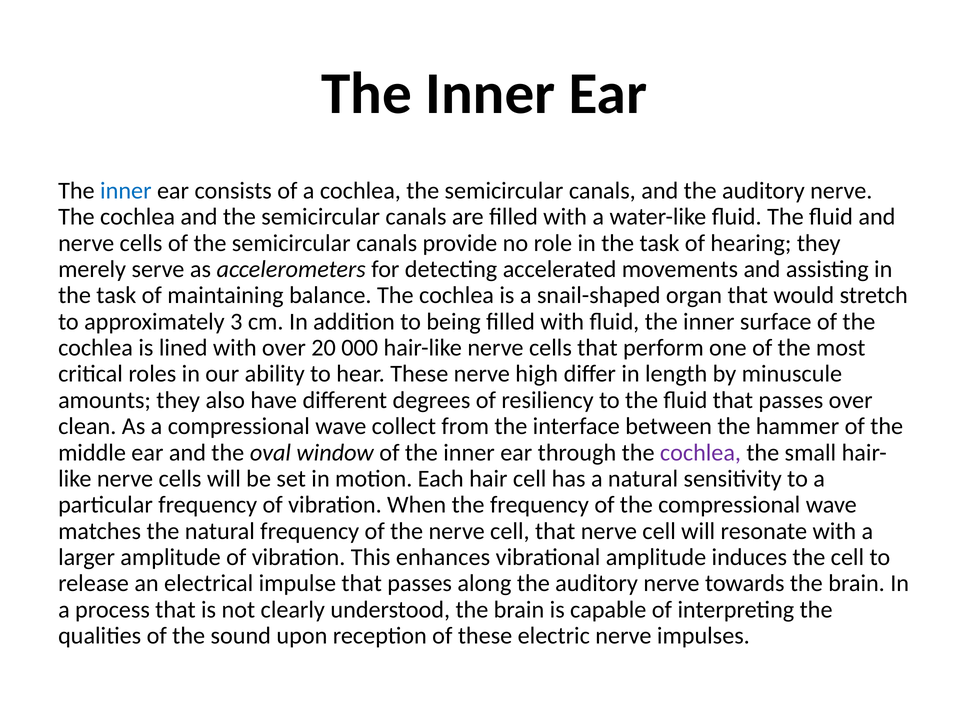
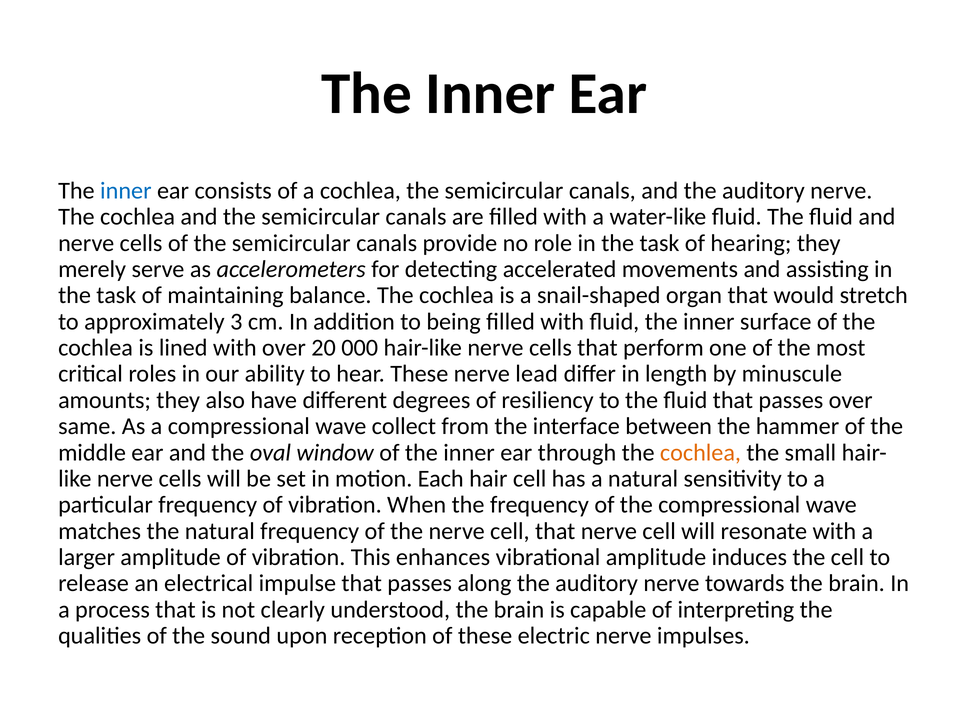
high: high -> lead (537, 374)
clean: clean -> same (87, 426)
cochlea colour: purple -> orange (700, 452)
